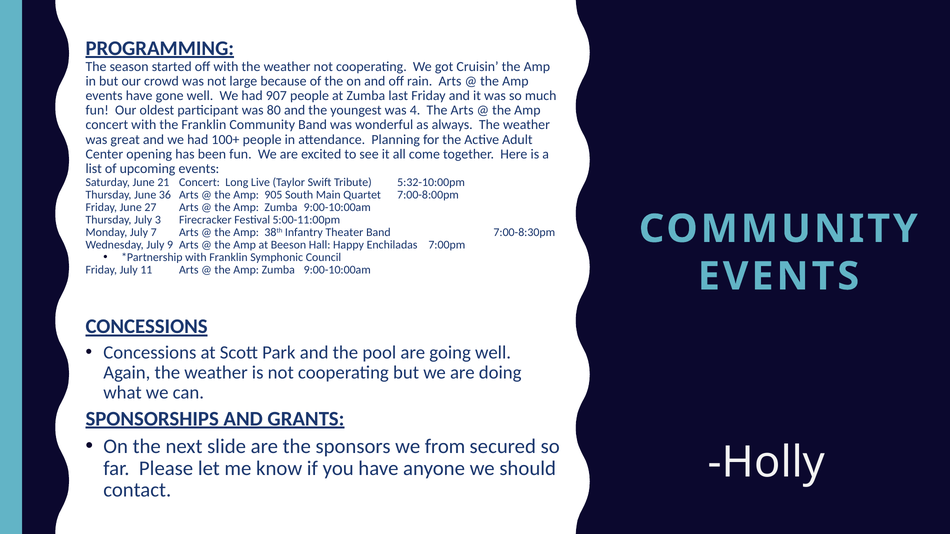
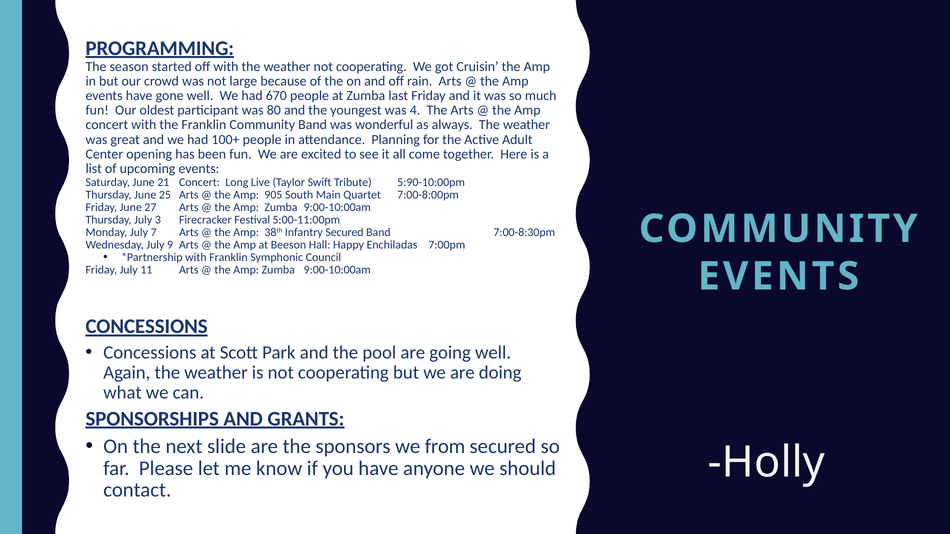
907: 907 -> 670 (276, 96)
5:32-10:00pm: 5:32-10:00pm -> 5:90-10:00pm (431, 182)
36: 36 -> 25 (165, 195)
Infantry Theater: Theater -> Secured (345, 233)
